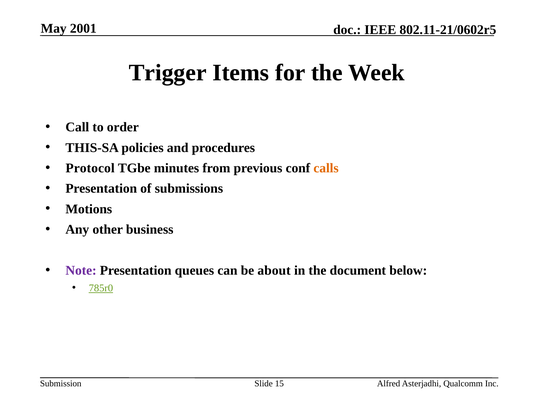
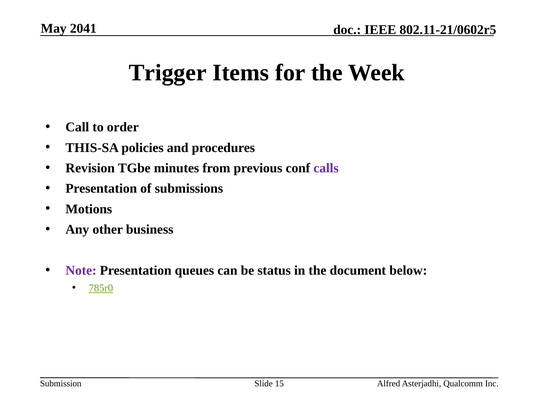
2001: 2001 -> 2041 (83, 28)
Protocol: Protocol -> Revision (90, 168)
calls colour: orange -> purple (326, 168)
about: about -> status (274, 271)
